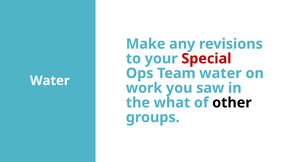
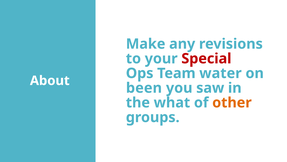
Water: Water -> About (50, 80)
work: work -> been (144, 88)
other colour: black -> orange (232, 102)
